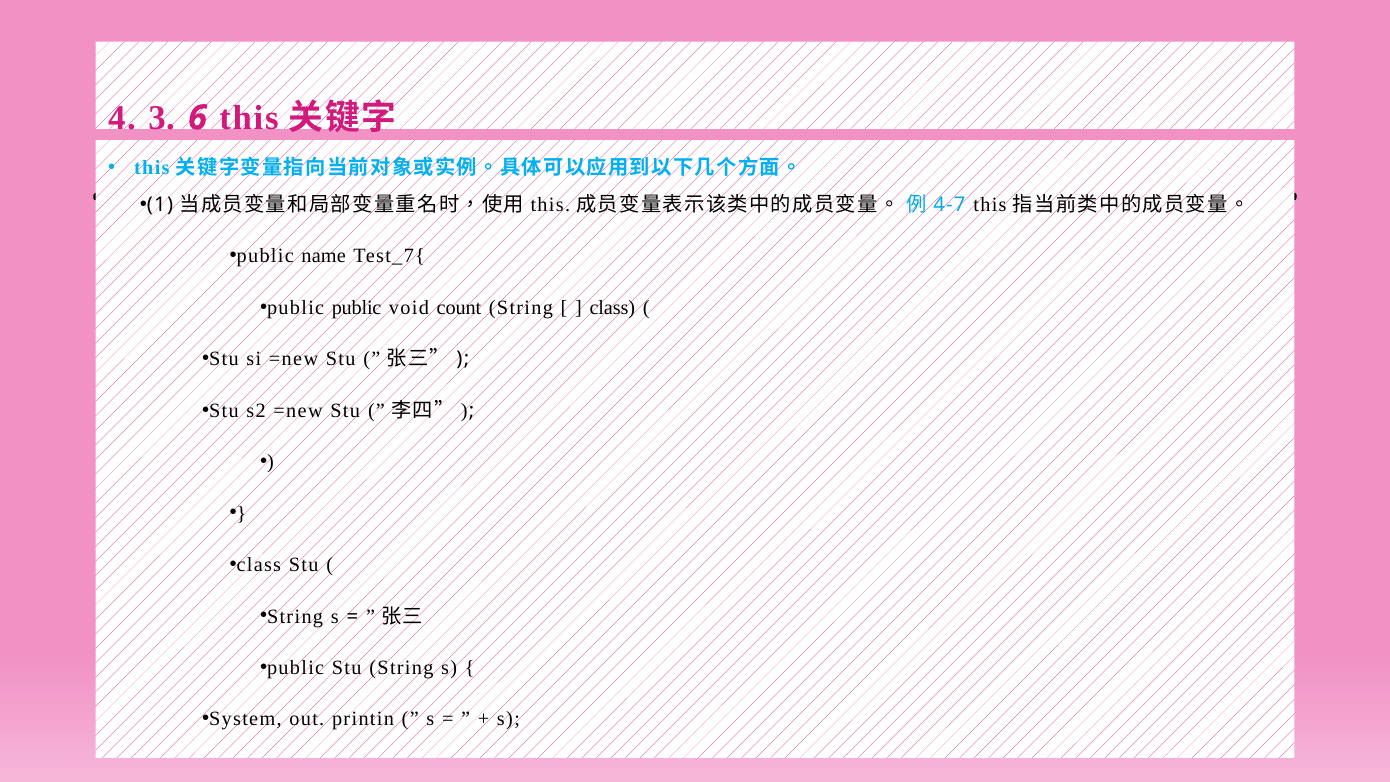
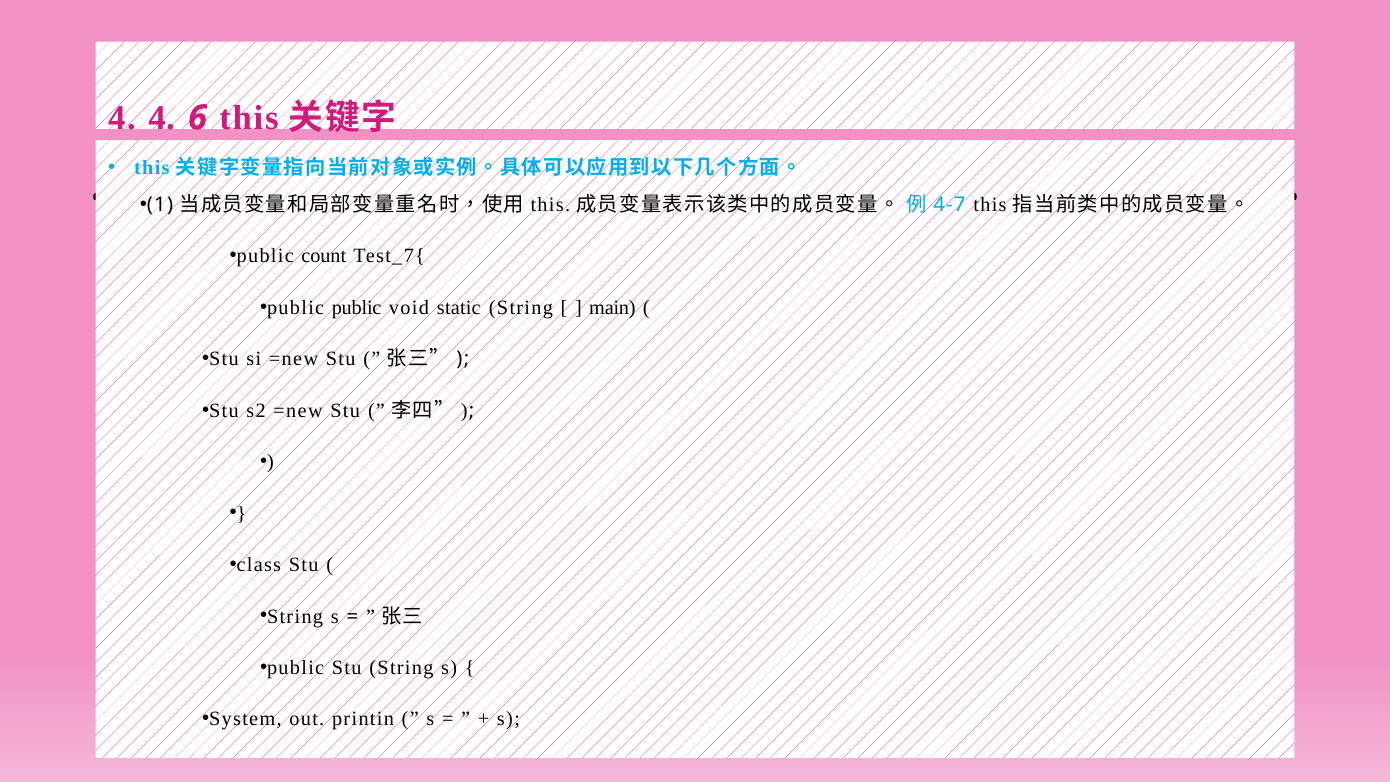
4 3: 3 -> 4 (162, 118)
name: name -> count (324, 256)
count: count -> static (459, 307)
class: class -> main (612, 307)
